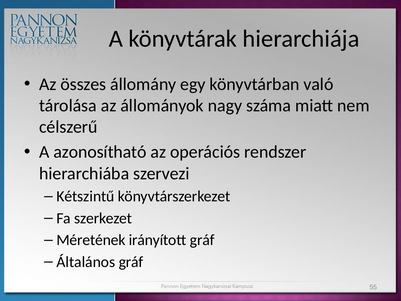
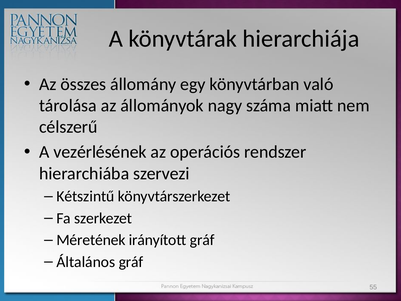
azonosítható: azonosítható -> vezérlésének (100, 152)
